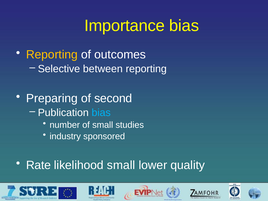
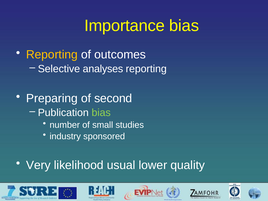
between: between -> analyses (103, 69)
bias colour: light blue -> light green (101, 113)
Rate: Rate -> Very (38, 165)
likelihood small: small -> usual (121, 165)
